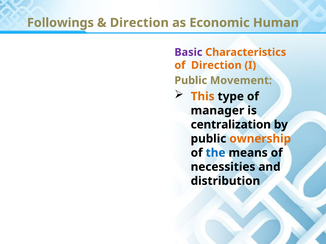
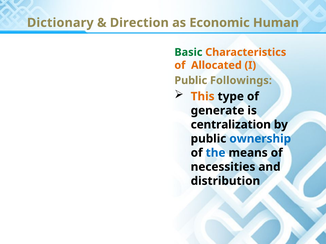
Followings: Followings -> Dictionary (60, 23)
Basic colour: purple -> green (188, 52)
of Direction: Direction -> Allocated (216, 65)
Movement: Movement -> Followings (241, 81)
manager: manager -> generate (218, 111)
ownership colour: orange -> blue (260, 139)
